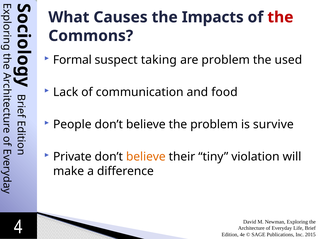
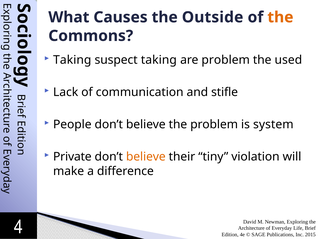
Impacts: Impacts -> Outside (213, 17)
the colour: red -> orange (280, 17)
Formal: Formal -> Taking (72, 60)
food: food -> stifle (225, 92)
survive: survive -> system (273, 125)
